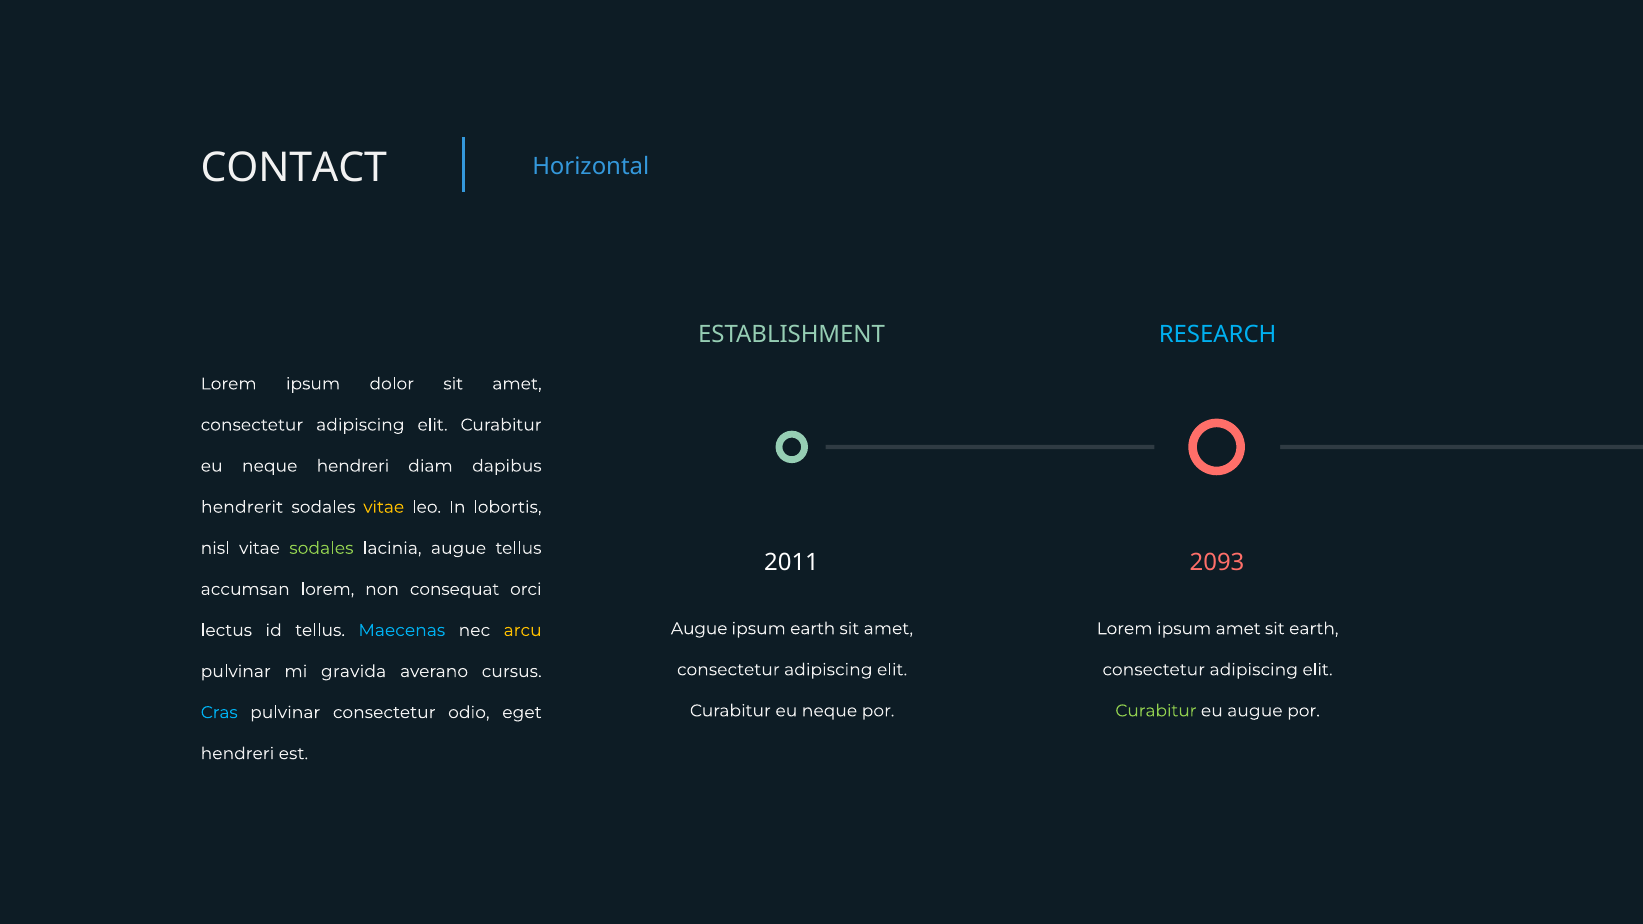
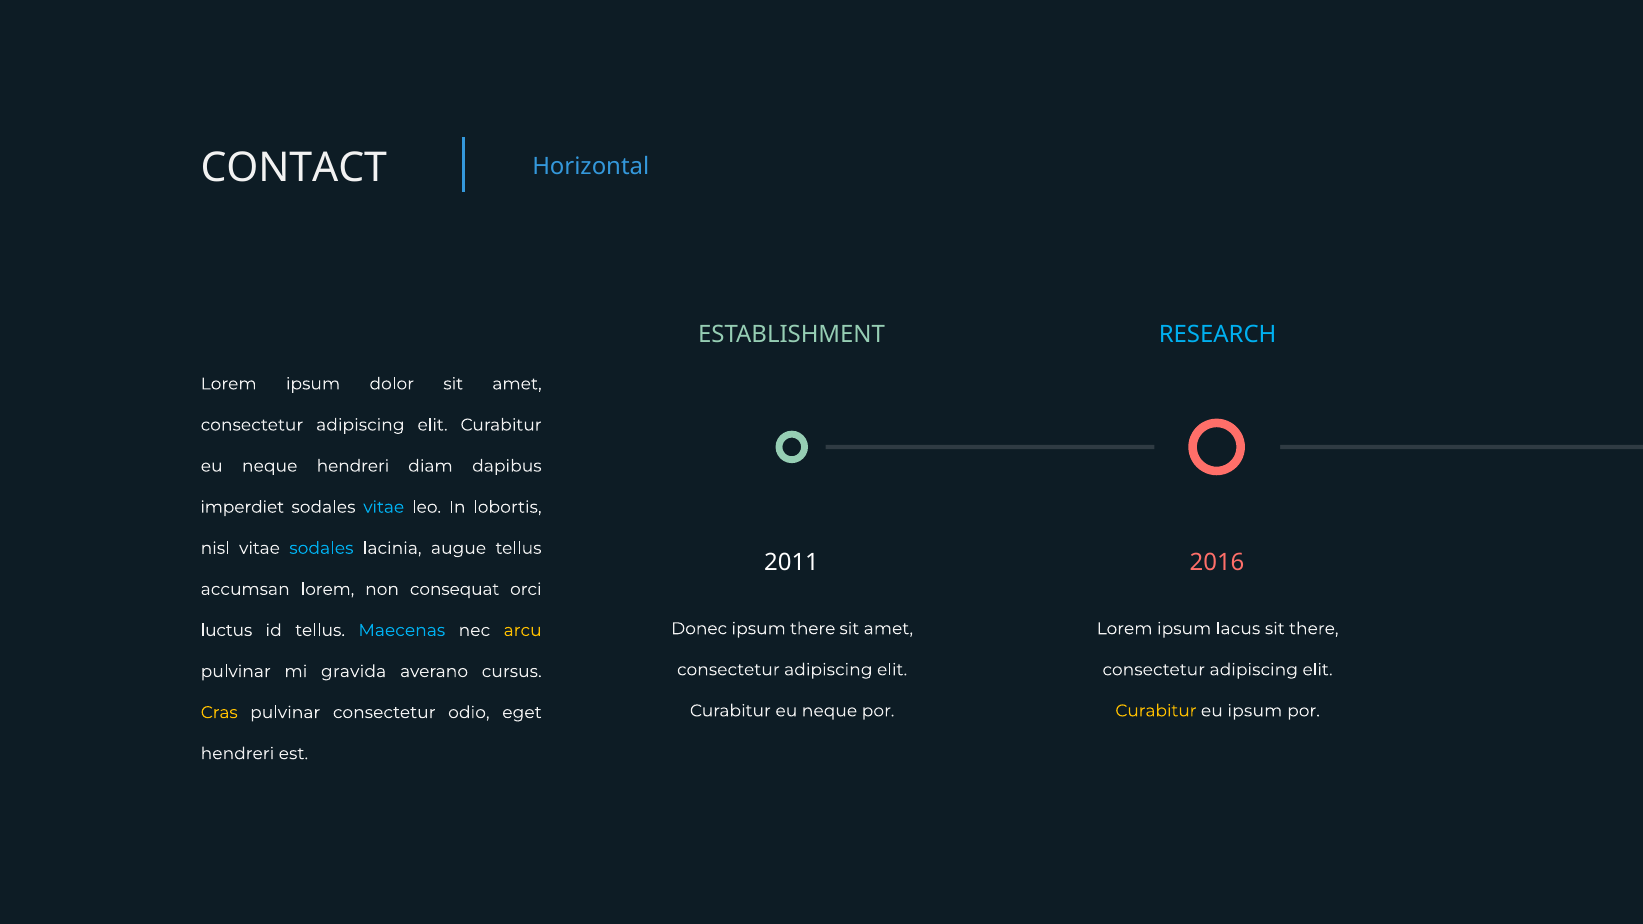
hendrerit: hendrerit -> imperdiet (242, 507)
vitae colour: yellow -> light blue (384, 507)
sodales colour: light green -> light blue (321, 548)
2093: 2093 -> 2016 (1217, 563)
Augue: Augue -> Donec (699, 629)
ipsum earth: earth -> there (813, 629)
ipsum amet: amet -> lacus (1238, 629)
sit earth: earth -> there (1314, 629)
lectus: lectus -> luctus (226, 630)
Curabitur colour: light green -> yellow (1156, 711)
eu augue: augue -> ipsum (1255, 711)
Cras colour: light blue -> yellow (219, 713)
